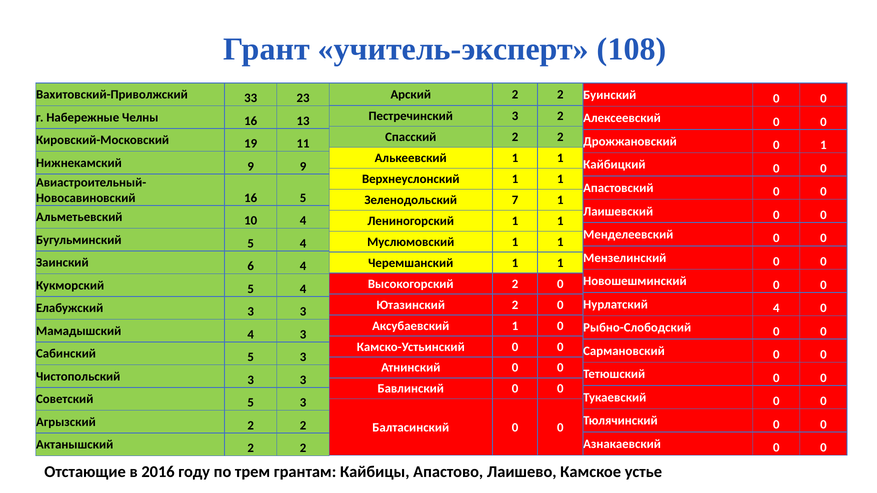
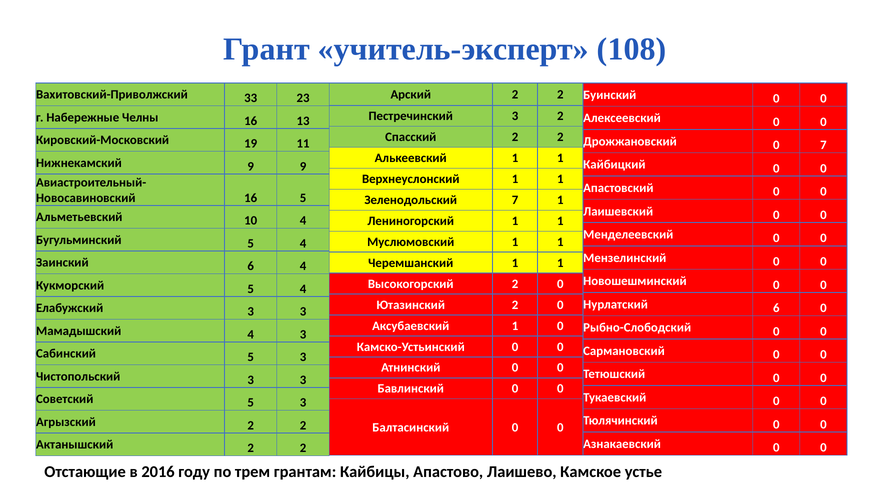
0 1: 1 -> 7 (823, 145)
Нурлатский 4: 4 -> 6 (776, 308)
